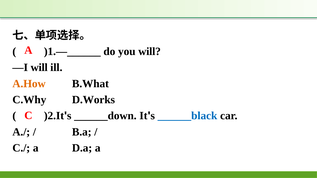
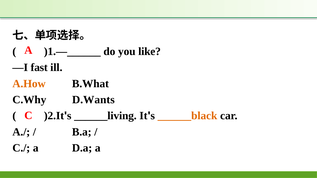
you will: will -> like (150, 52)
—I will: will -> fast (39, 68)
D.Works: D.Works -> D.Wants (93, 100)
______down: ______down -> ______living (105, 116)
______black colour: blue -> orange (188, 116)
